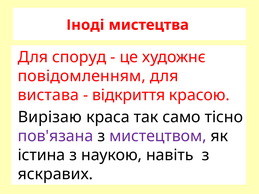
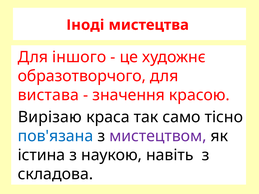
споруд: споруд -> іншого (79, 57)
повідомленням: повідомленням -> образотворчого (82, 76)
відкриття: відкриття -> значення (129, 95)
пов'язана colour: purple -> blue (55, 136)
яскравих: яскравих -> складова (55, 174)
